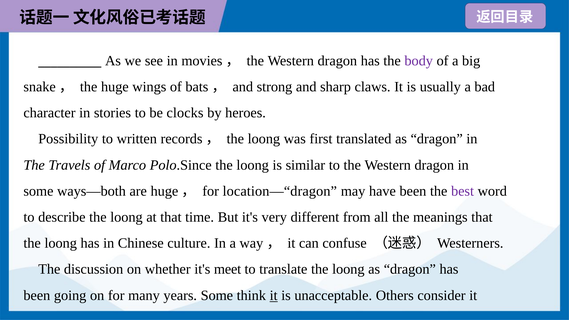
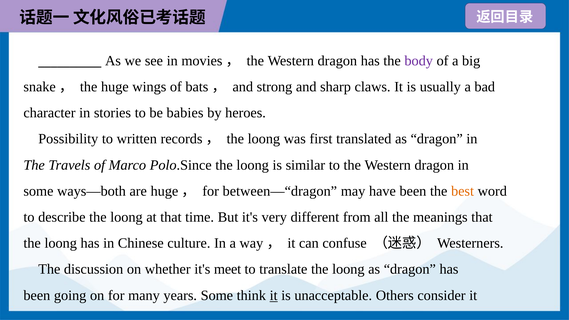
clocks: clocks -> babies (185, 113)
location—“dragon: location—“dragon -> between—“dragon (280, 191)
best colour: purple -> orange (463, 191)
